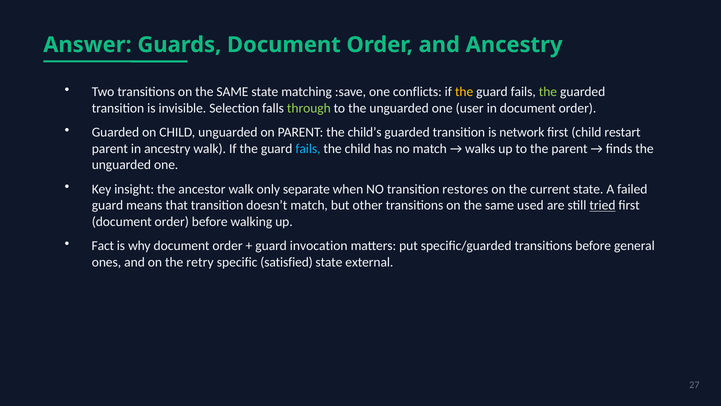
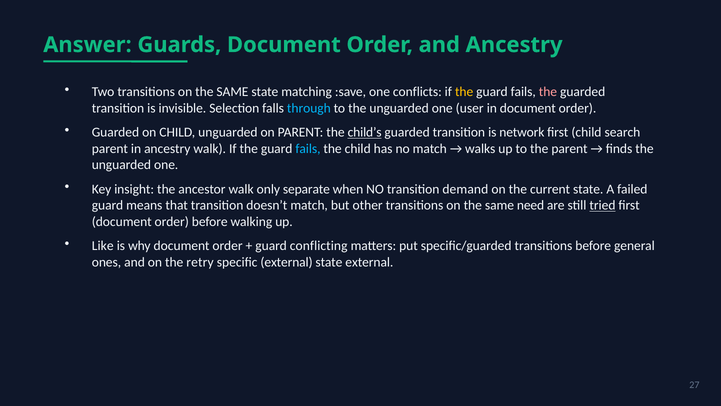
the colour: light green -> pink (548, 92)
through colour: light green -> light blue (309, 108)
child’s underline: none -> present (365, 132)
restart: restart -> search (622, 132)
restores: restores -> demand (465, 189)
used: used -> need (531, 205)
Fact: Fact -> Like (103, 246)
invocation: invocation -> conflicting (319, 246)
specific satisfied: satisfied -> external (287, 262)
